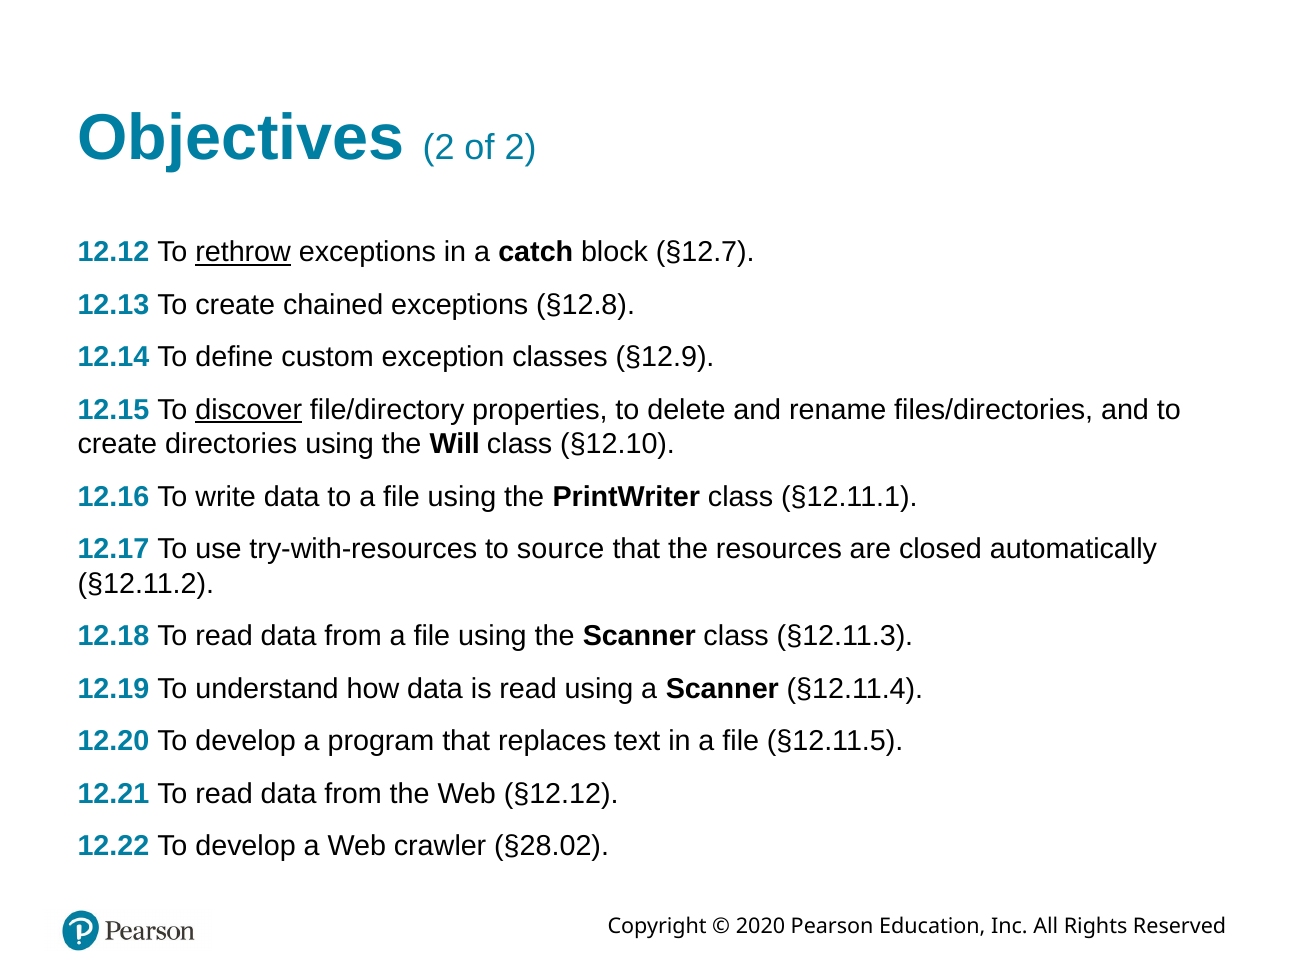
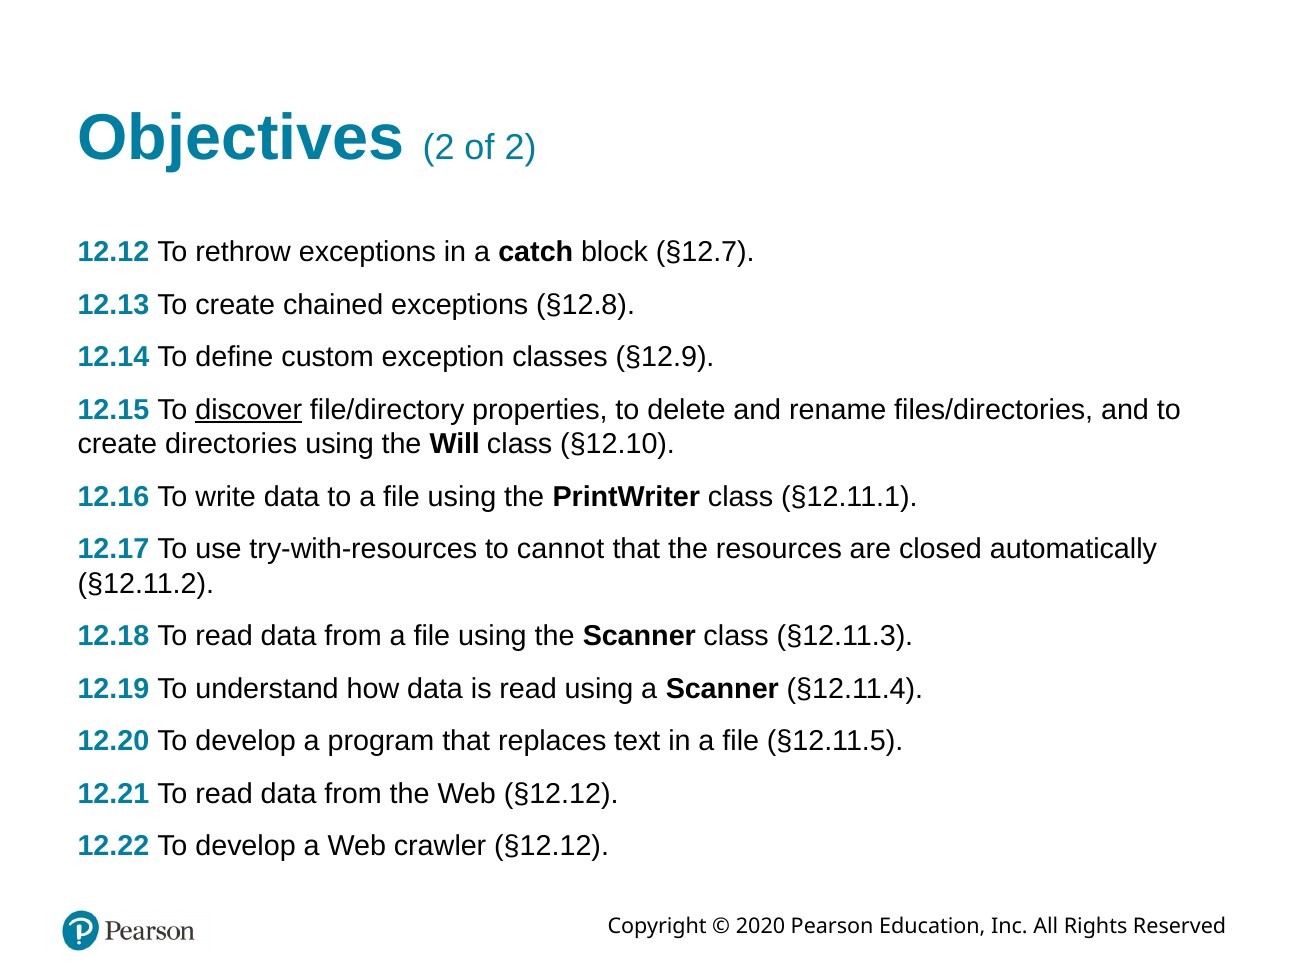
rethrow underline: present -> none (243, 252)
source: source -> cannot (561, 549)
crawler §28.02: §28.02 -> §12.12 (552, 846)
